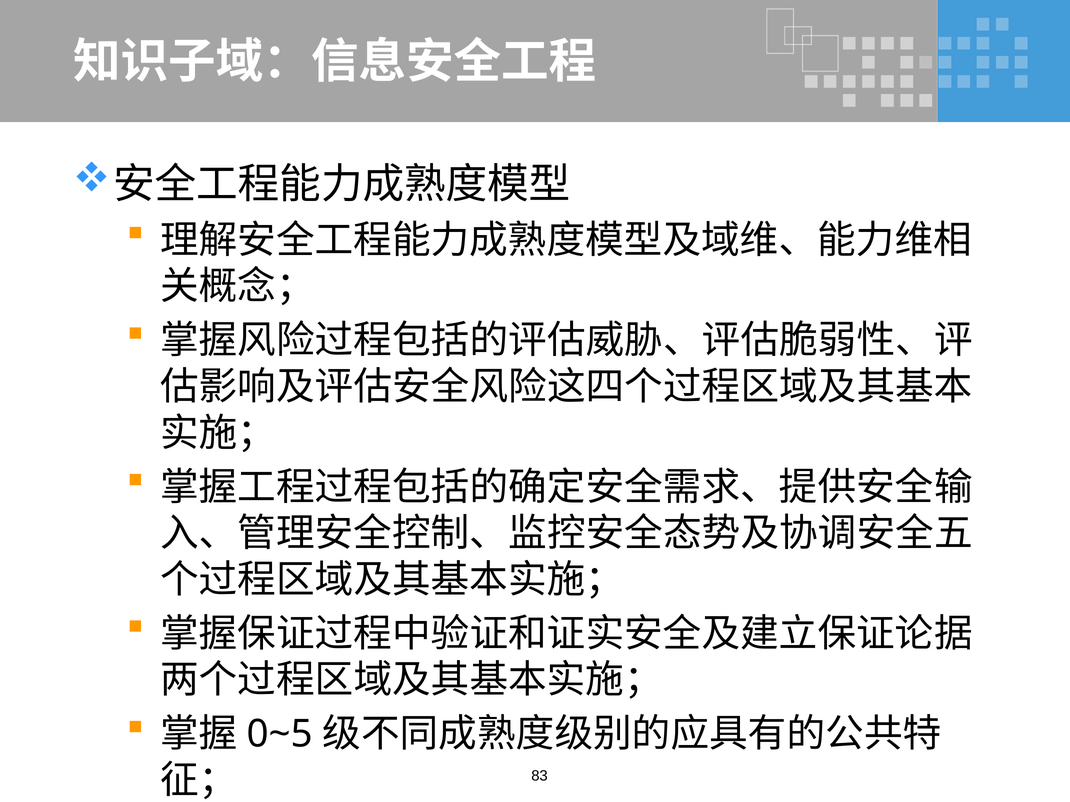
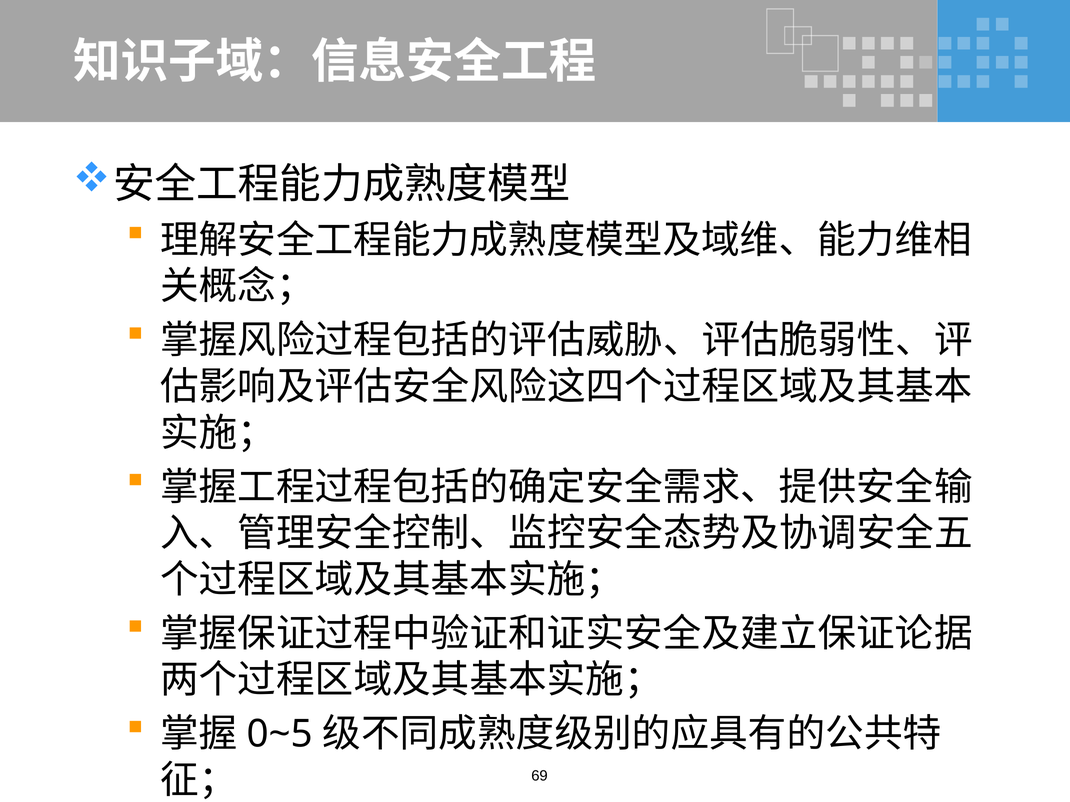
83: 83 -> 69 (540, 777)
